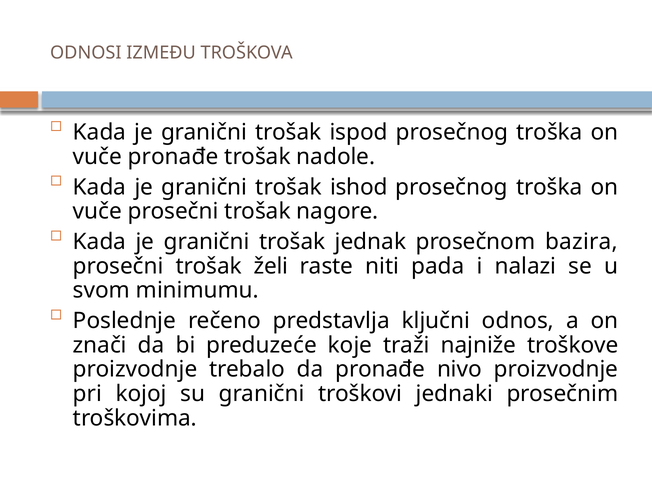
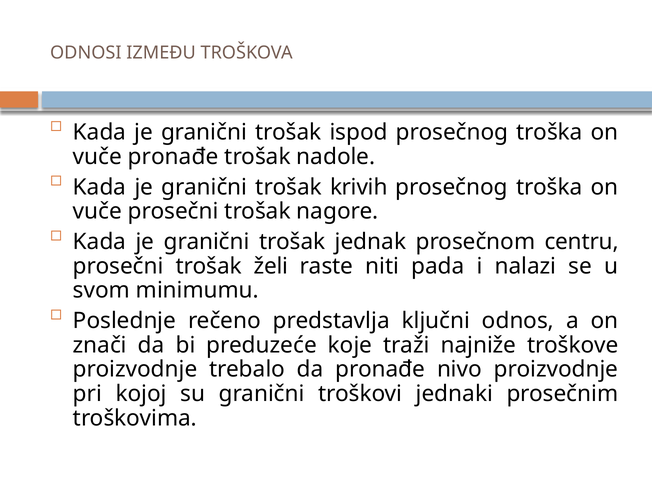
ishod: ishod -> krivih (359, 187)
bazira: bazira -> centru (582, 242)
